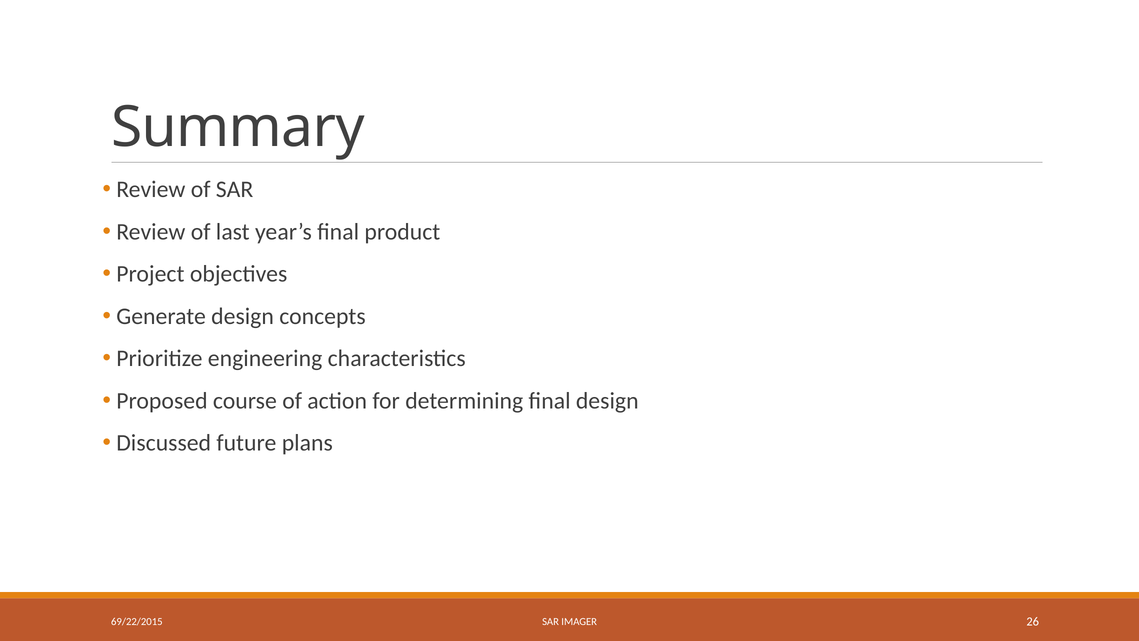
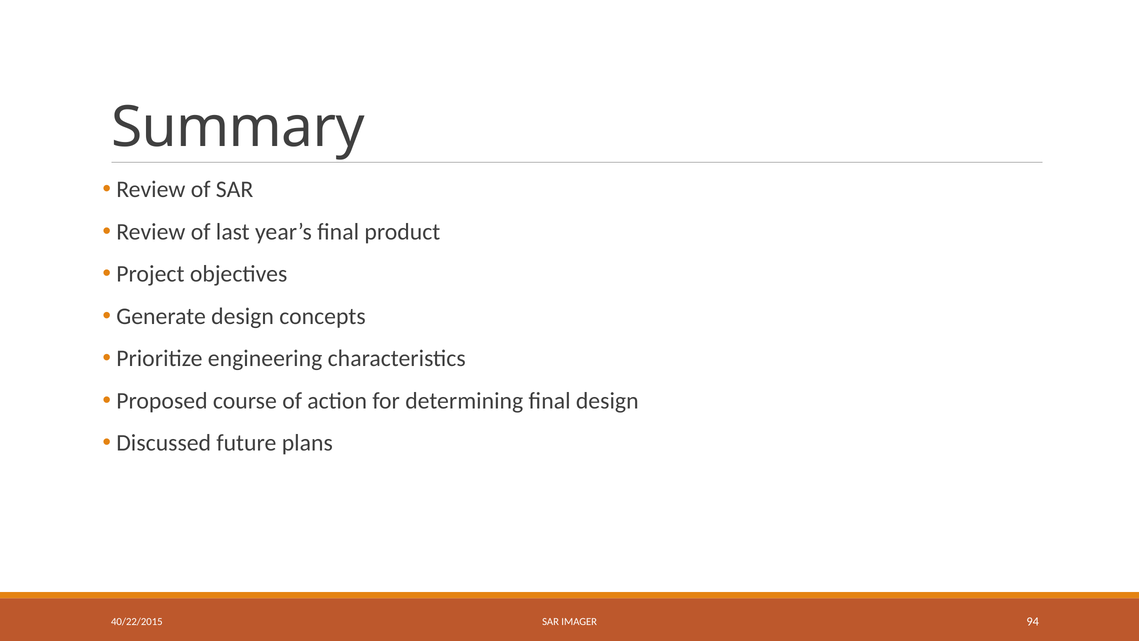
69/22/2015: 69/22/2015 -> 40/22/2015 (137, 621)
26: 26 -> 94 (1033, 621)
